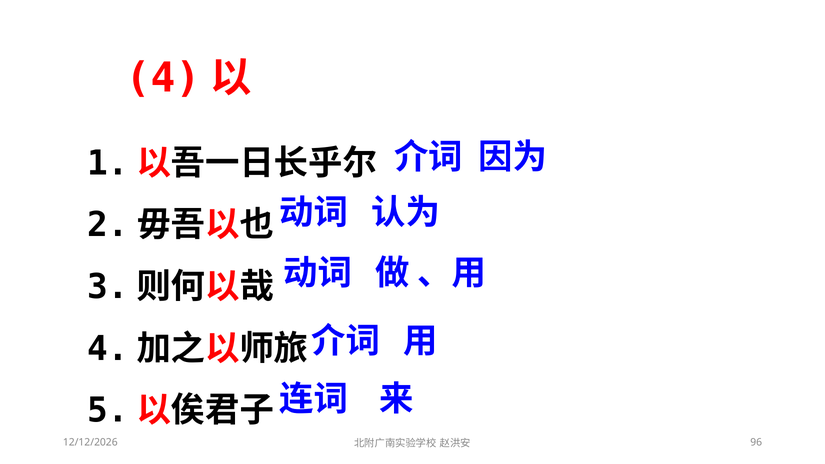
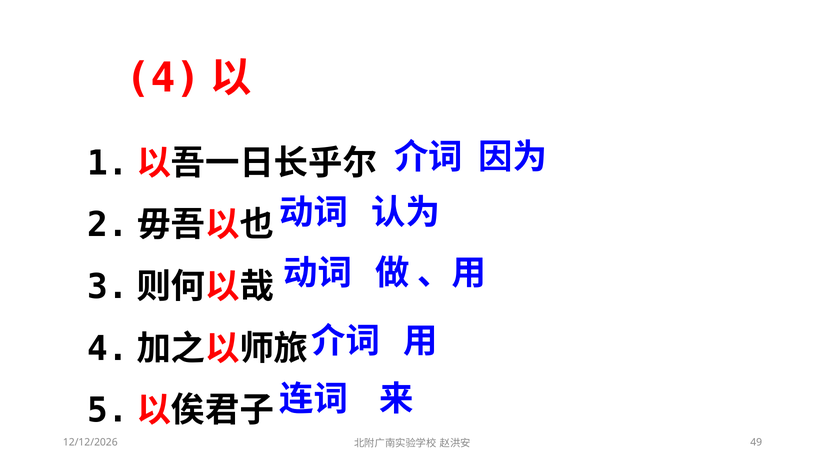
96: 96 -> 49 (756, 442)
